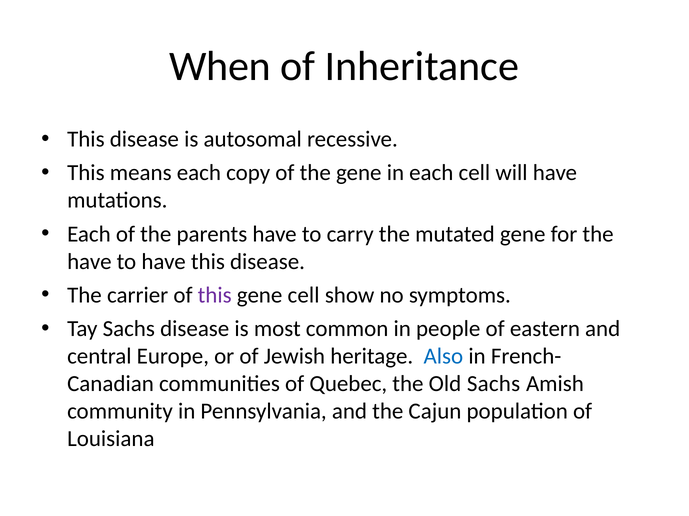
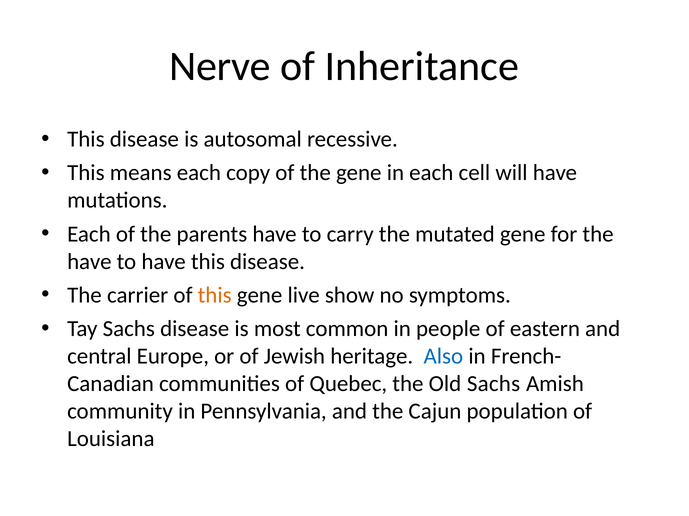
When: When -> Nerve (220, 67)
this colour: purple -> orange (215, 296)
gene cell: cell -> live (304, 296)
